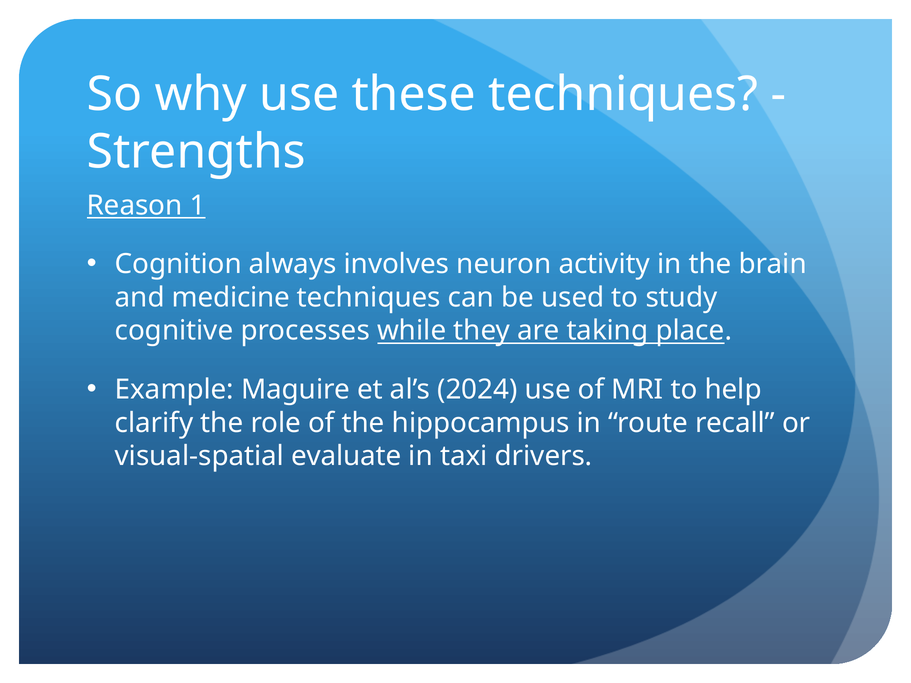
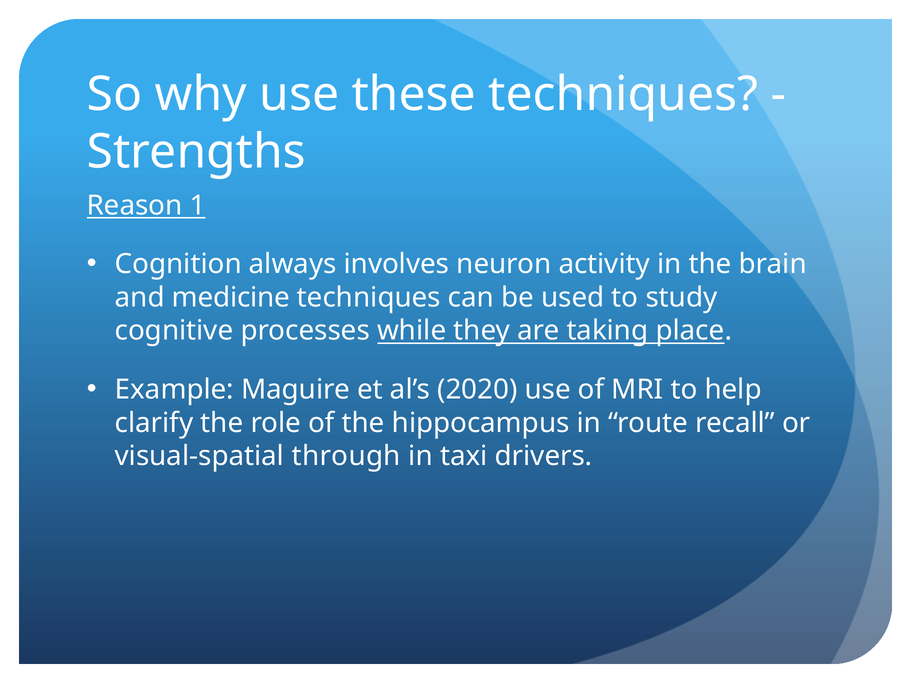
2024: 2024 -> 2020 (477, 390)
evaluate: evaluate -> through (346, 456)
